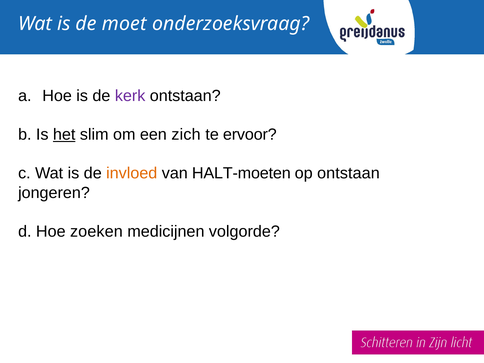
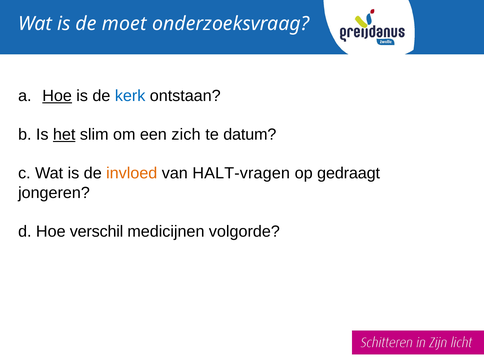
Hoe underline: none -> present (57, 96)
kerk colour: purple -> blue (130, 96)
ervoor: ervoor -> datum (250, 135)
HALT-moeten: HALT-moeten -> HALT-vragen (241, 173)
op ontstaan: ontstaan -> gedraagt (349, 173)
zoeken: zoeken -> verschil (97, 231)
